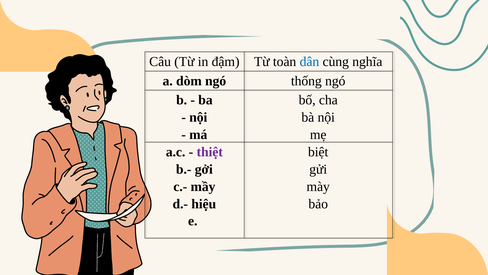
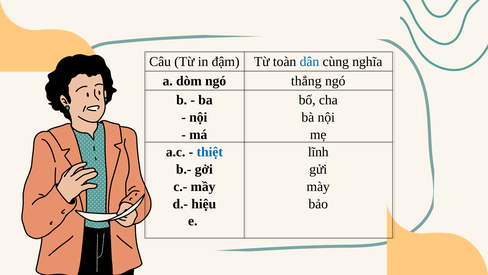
thống: thống -> thắng (306, 81)
thiệt colour: purple -> blue (210, 152)
biệt: biệt -> lĩnh (318, 152)
